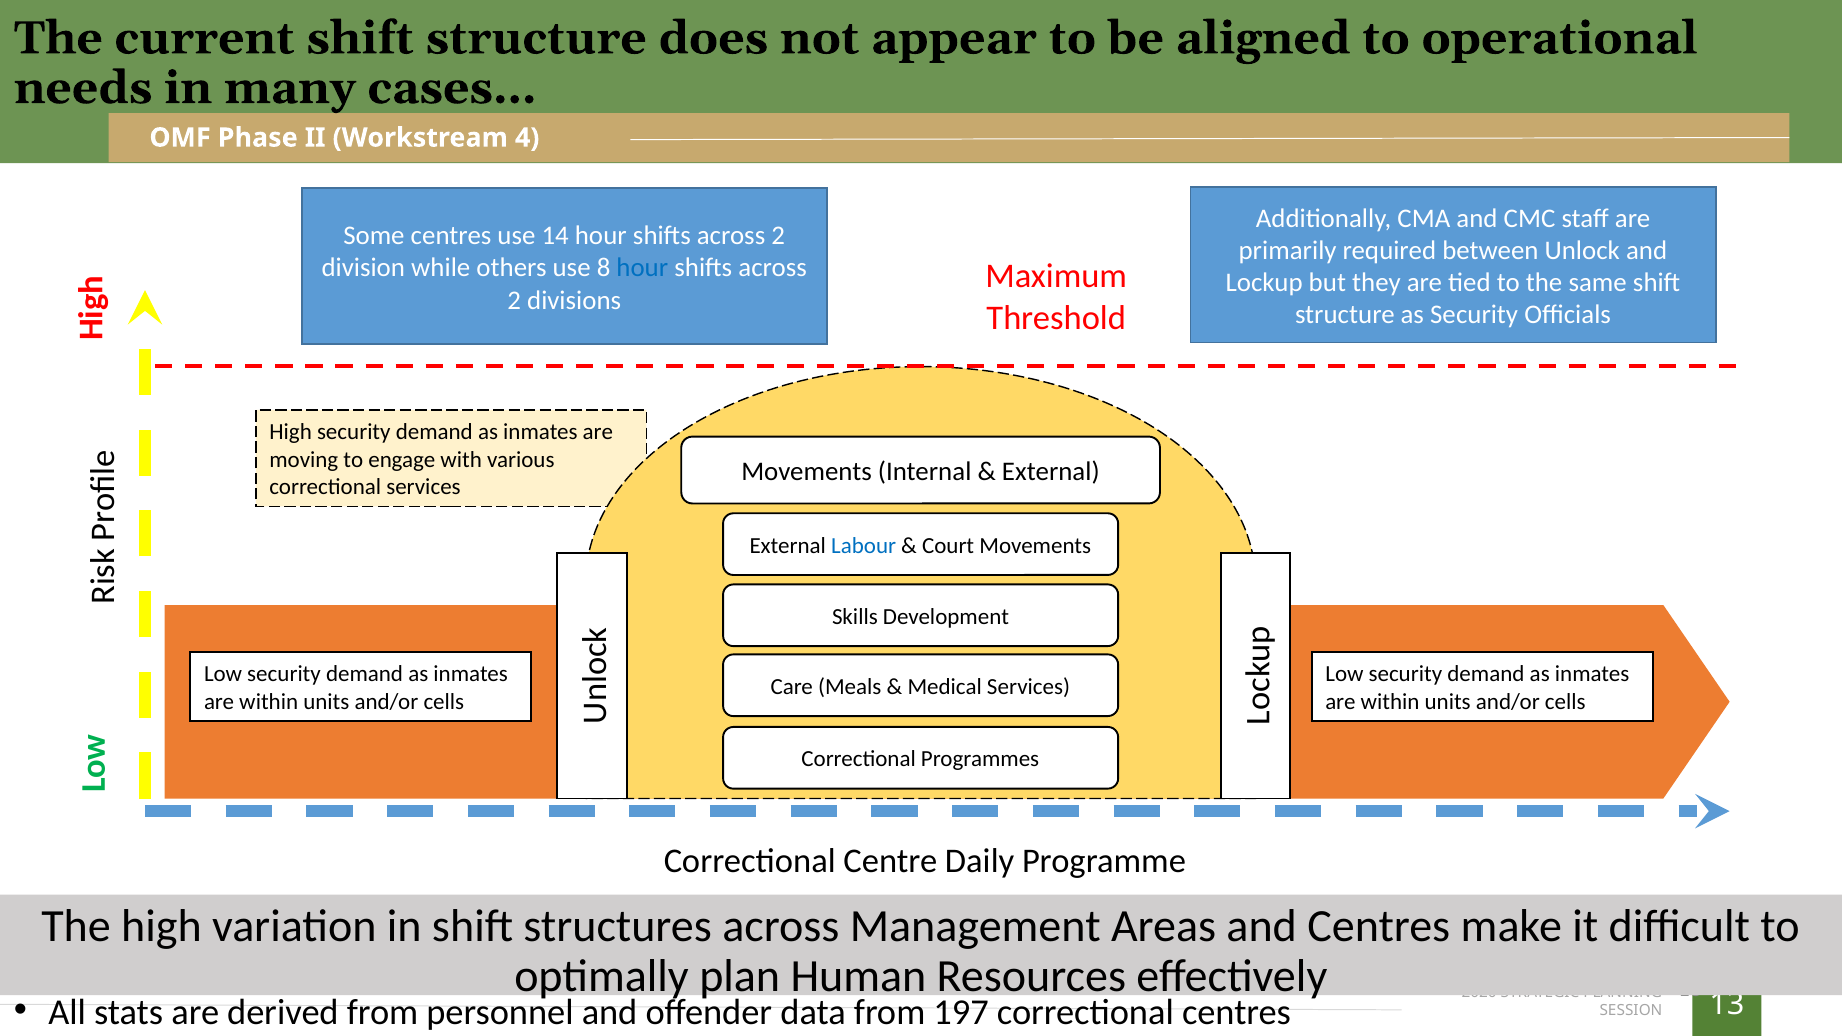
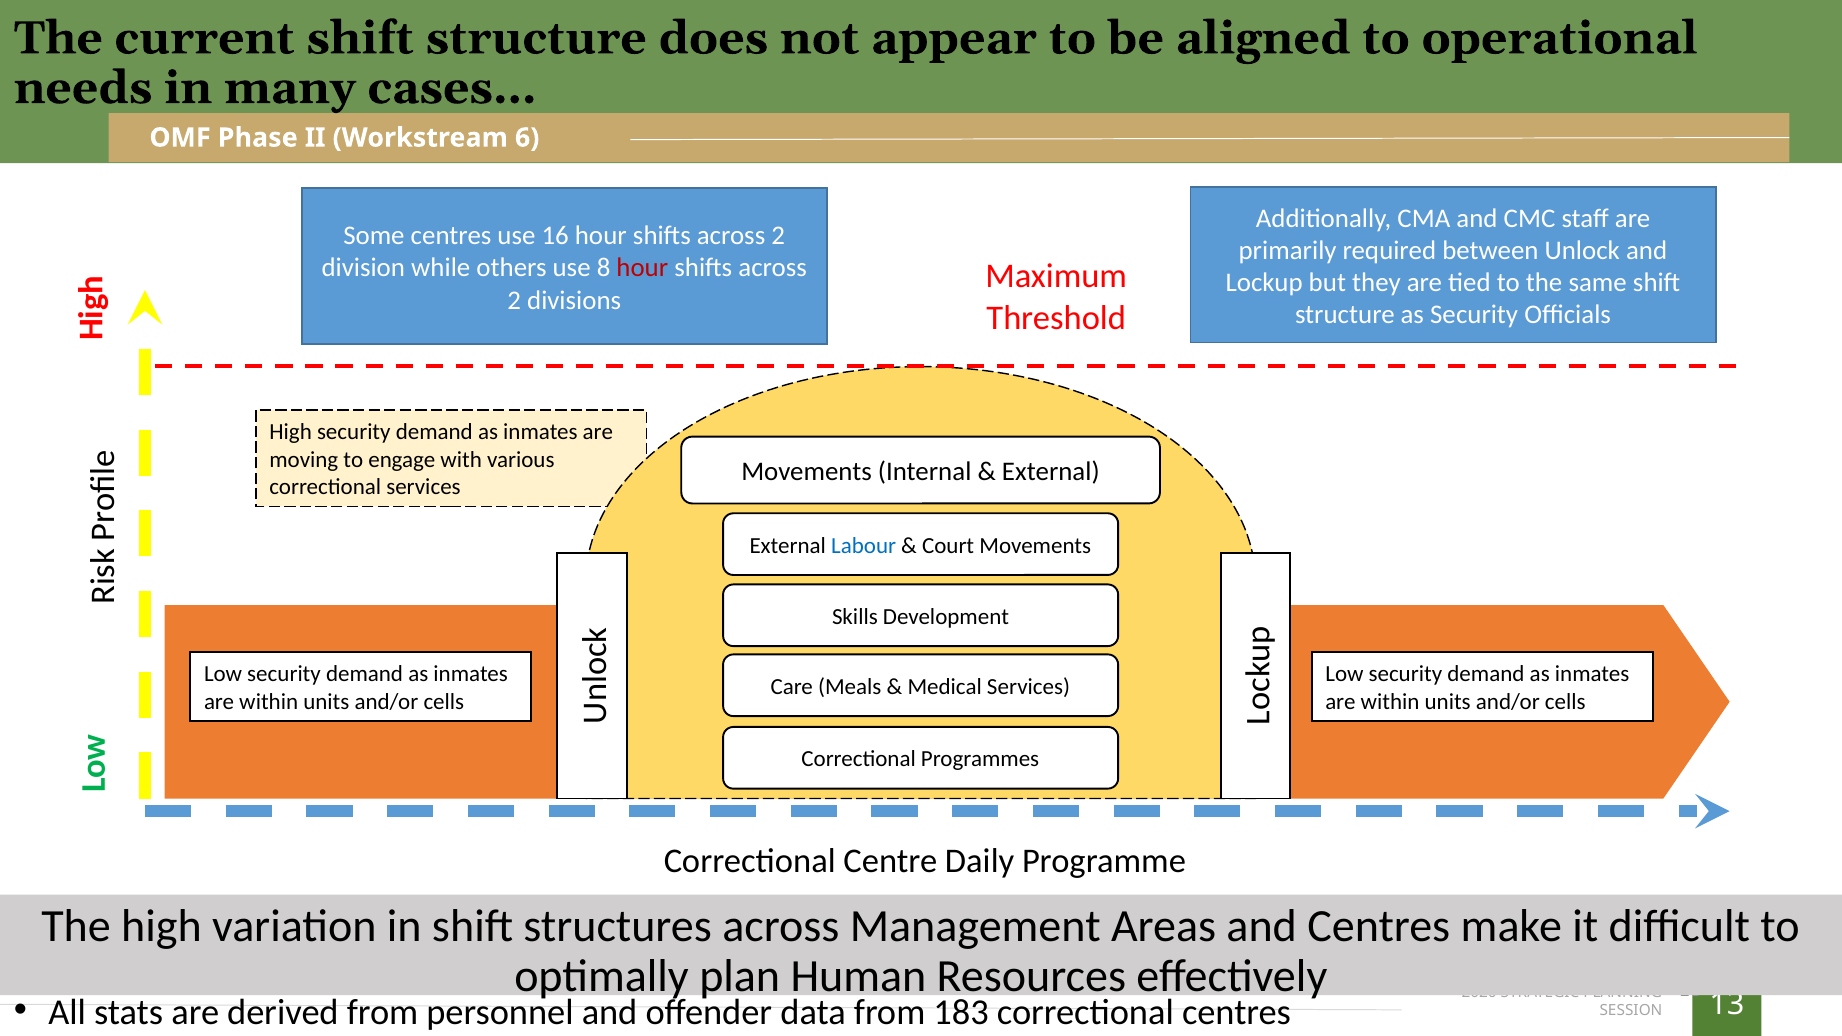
4: 4 -> 6 (527, 138)
14: 14 -> 16 (555, 236)
hour colour: blue -> red (642, 268)
197: 197 -> 183 (961, 1012)
